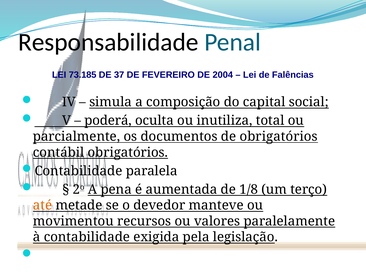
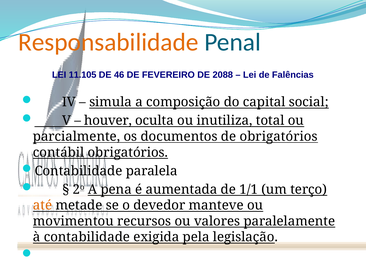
Responsabilidade colour: black -> orange (108, 42)
73.185: 73.185 -> 11.105 (83, 75)
37: 37 -> 46 (119, 75)
2004: 2004 -> 2088 (223, 75)
poderá: poderá -> houver (108, 120)
1/8: 1/8 -> 1/1 (249, 189)
